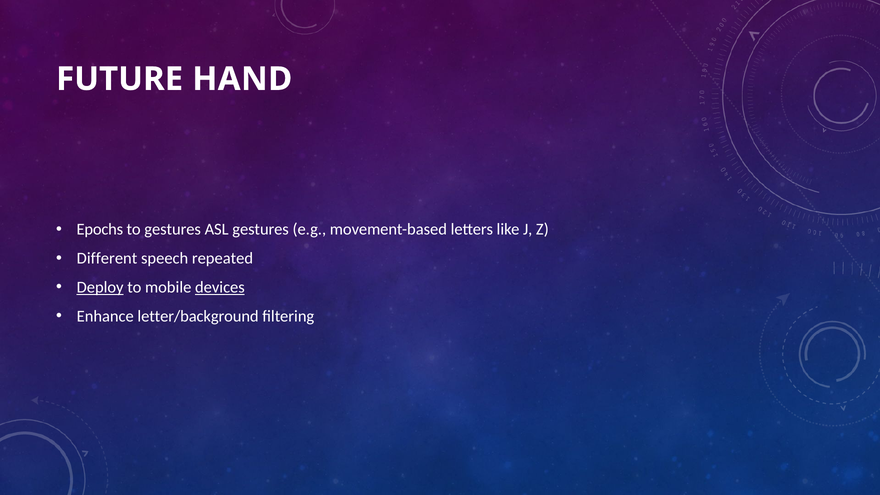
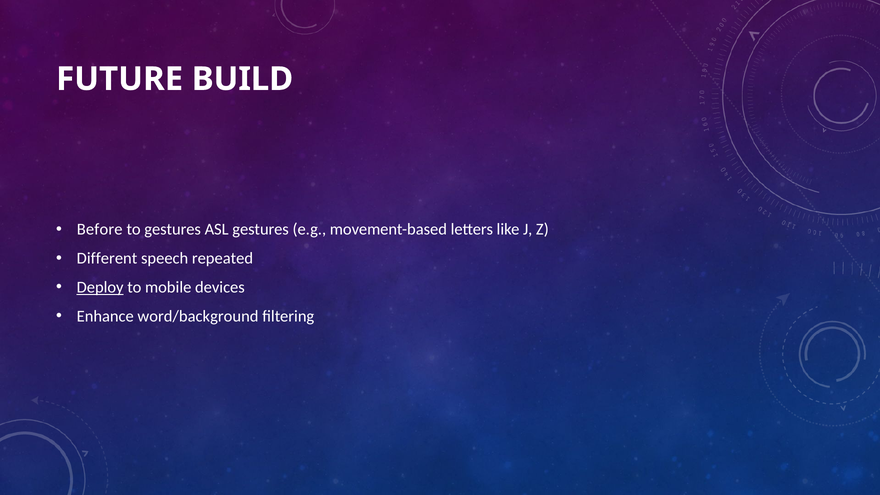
HAND: HAND -> BUILD (242, 79)
Epochs: Epochs -> Before (100, 229)
devices underline: present -> none (220, 287)
letter/background: letter/background -> word/background (198, 316)
